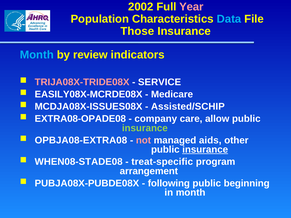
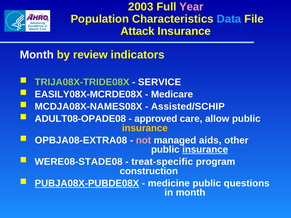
2002: 2002 -> 2003 (141, 7)
Those: Those -> Attack (138, 31)
Month colour: light blue -> white (37, 55)
TRIJA08X-TRIDE08X colour: pink -> light green (82, 82)
MCDJA08X-ISSUES08X: MCDJA08X-ISSUES08X -> MCDJA08X-NAMES08X (89, 107)
EXTRA08-OPADE08: EXTRA08-OPADE08 -> ADULT08-OPADE08 (80, 119)
company: company -> approved (156, 119)
insurance colour: light green -> yellow (145, 128)
WHEN08-STADE08: WHEN08-STADE08 -> WERE08-STADE08 (79, 162)
arrangement: arrangement -> construction (149, 171)
PUBJA08X-PUBDE08X underline: none -> present (87, 183)
following: following -> medicine (169, 183)
beginning: beginning -> questions (247, 183)
